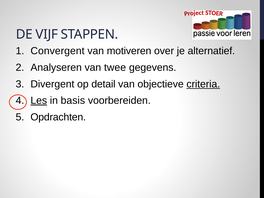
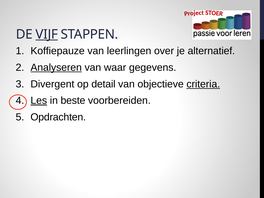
VIJF underline: none -> present (47, 34)
Convergent: Convergent -> Koffiepauze (58, 51)
motiveren: motiveren -> leerlingen (129, 51)
Analyseren underline: none -> present (56, 67)
twee: twee -> waar (115, 67)
basis: basis -> beste (73, 101)
